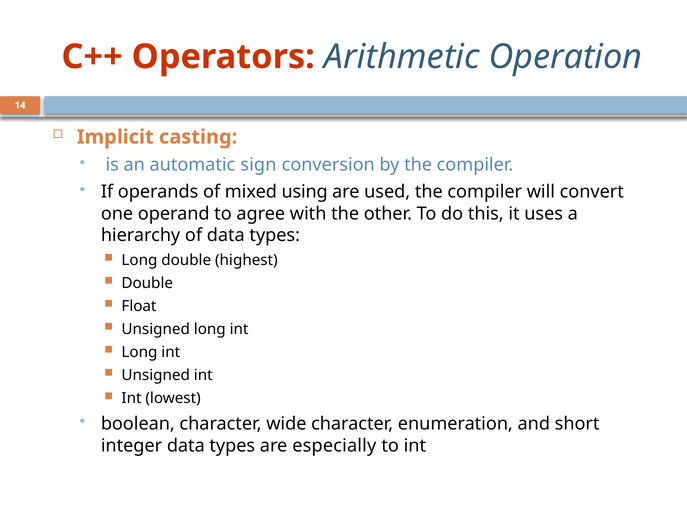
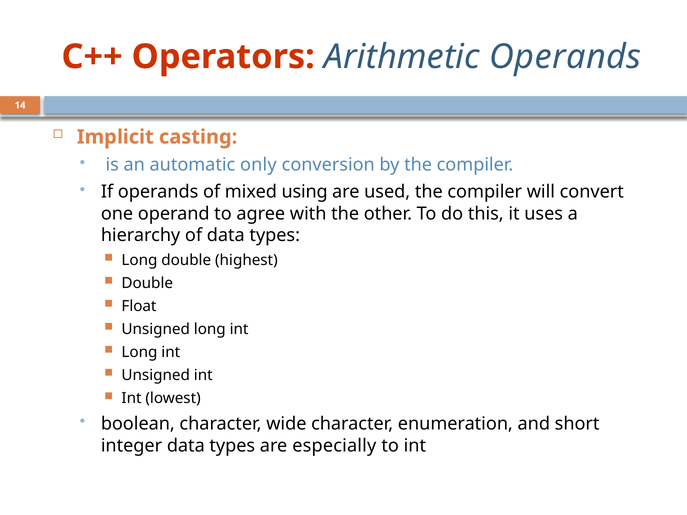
Arithmetic Operation: Operation -> Operands (565, 57)
sign: sign -> only (258, 165)
